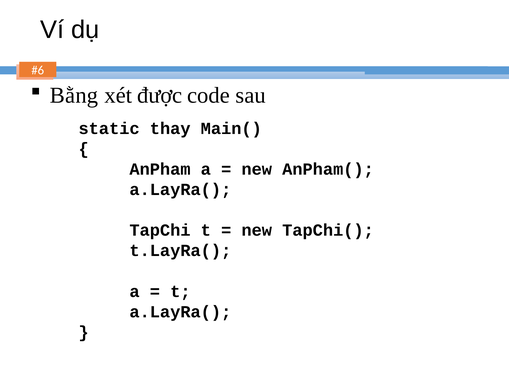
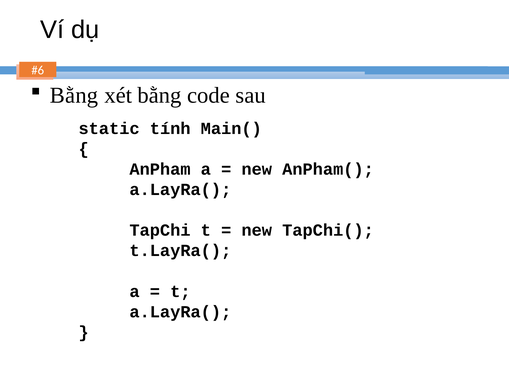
xét được: được -> bằng (160, 95)
thay: thay -> tính (170, 128)
